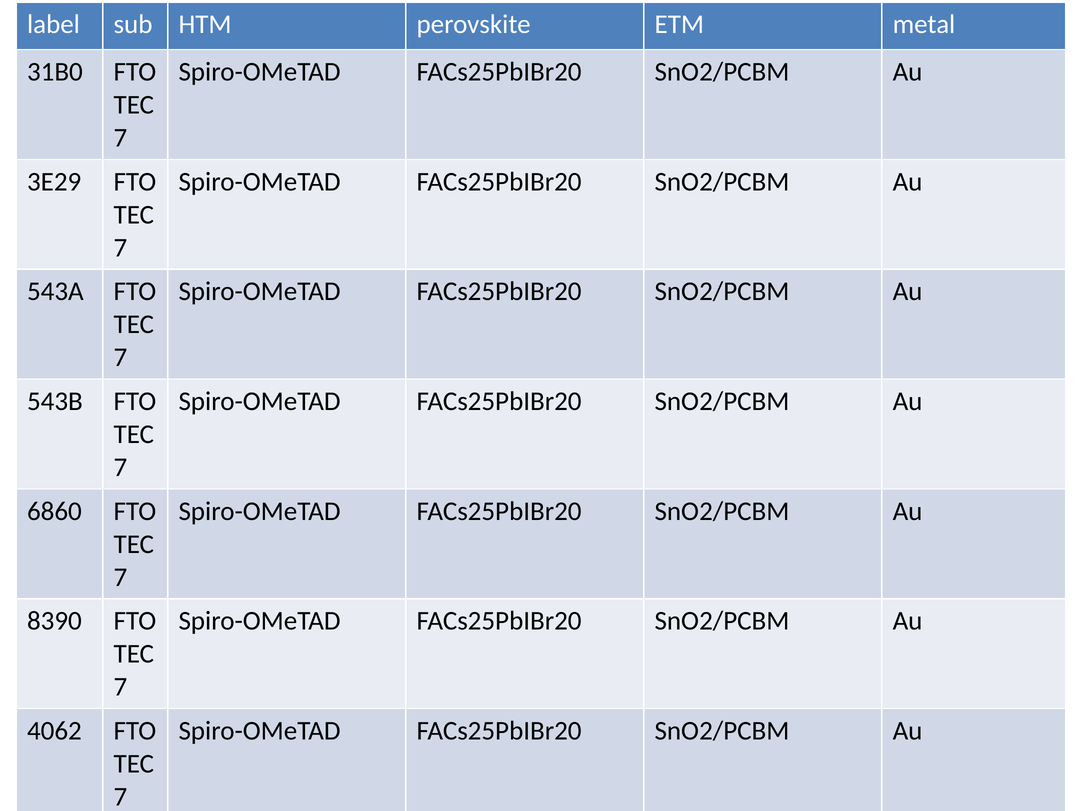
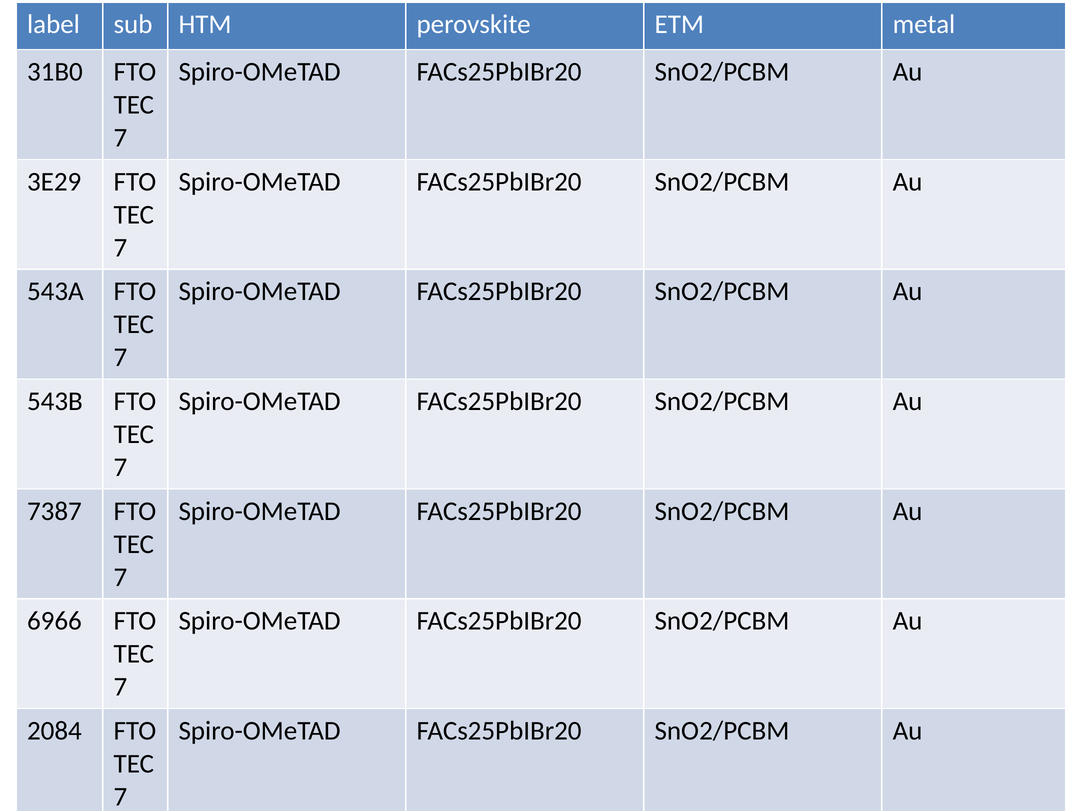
6860: 6860 -> 7387 (54, 511)
8390: 8390 -> 6966 (54, 621)
4062: 4062 -> 2084 (54, 731)
